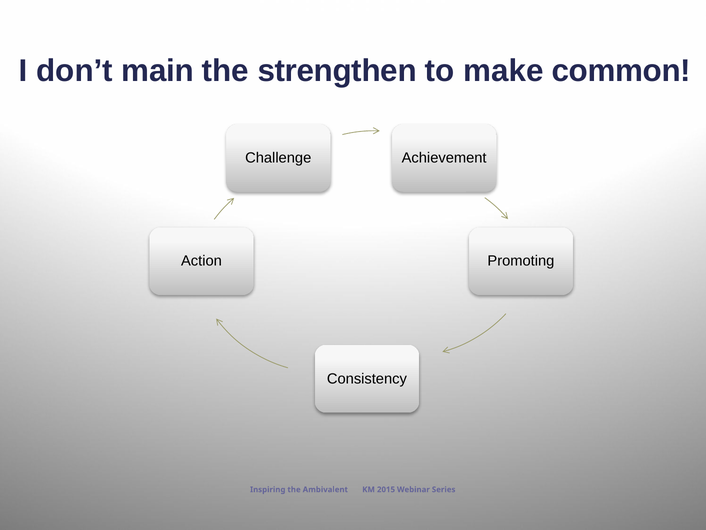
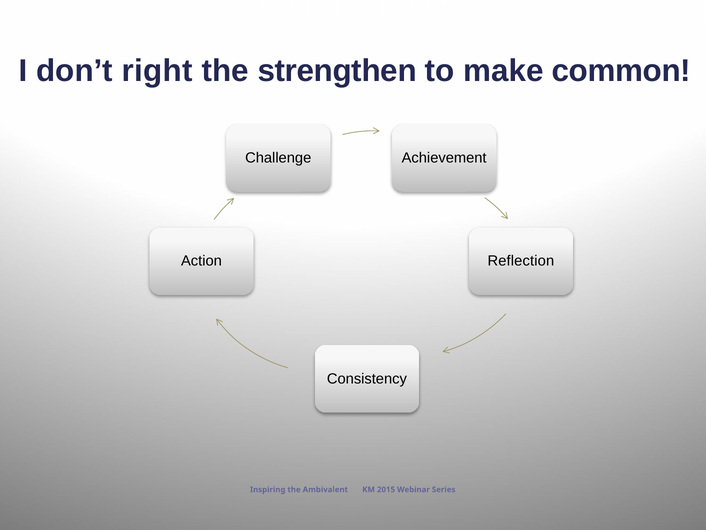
main: main -> right (157, 71)
Promoting: Promoting -> Reflection (521, 261)
